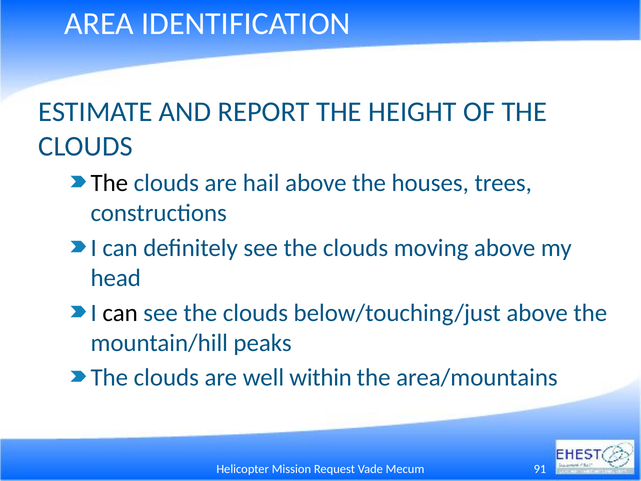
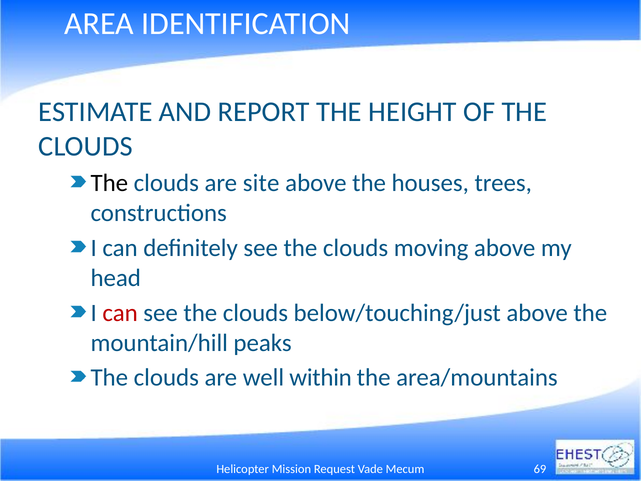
hail: hail -> site (261, 183)
can colour: black -> red (120, 313)
91: 91 -> 69 (540, 469)
